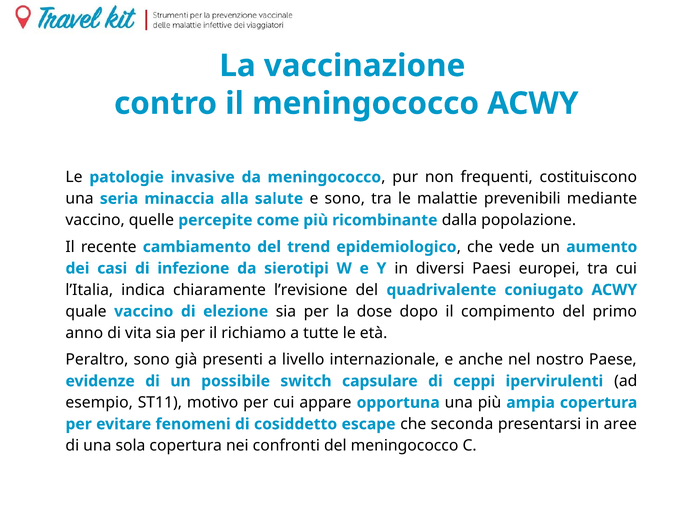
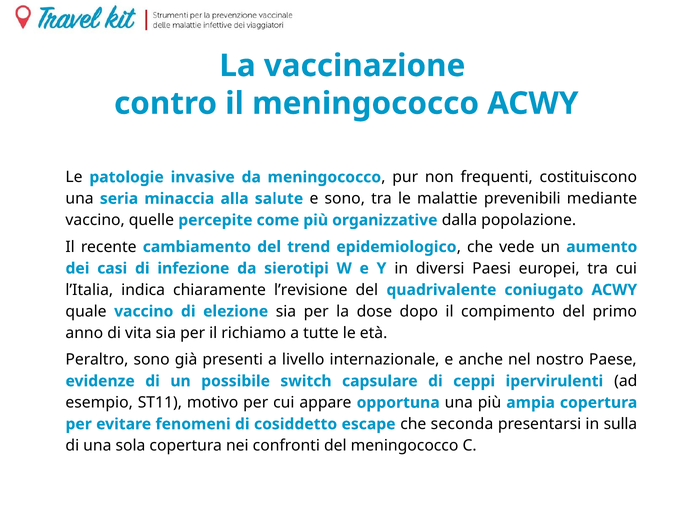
ricombinante: ricombinante -> organizzative (385, 220)
aree: aree -> sulla (620, 424)
